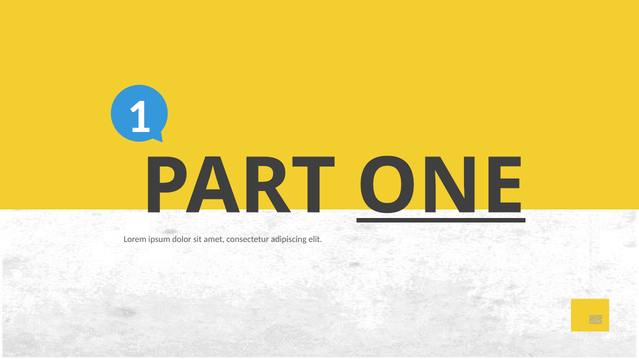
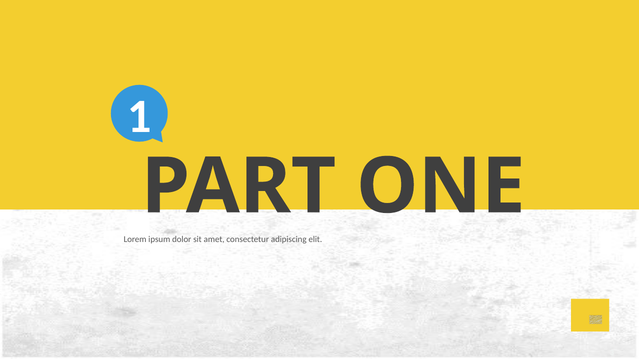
ONE underline: present -> none (441, 187)
